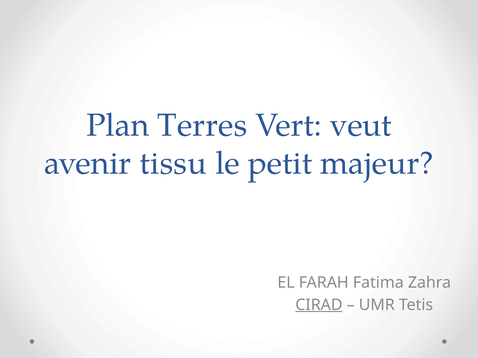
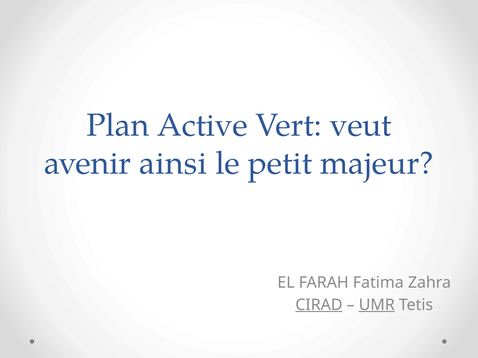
Terres: Terres -> Active (203, 125)
tissu: tissu -> ainsi (173, 164)
UMR underline: none -> present (377, 305)
